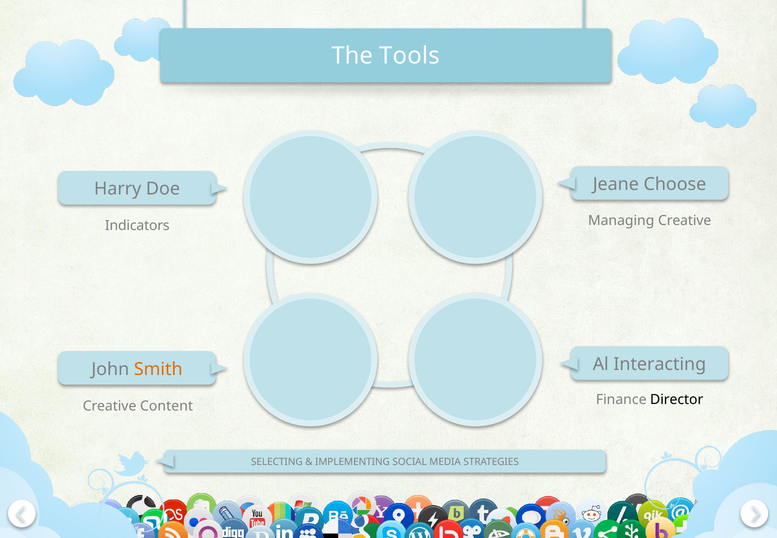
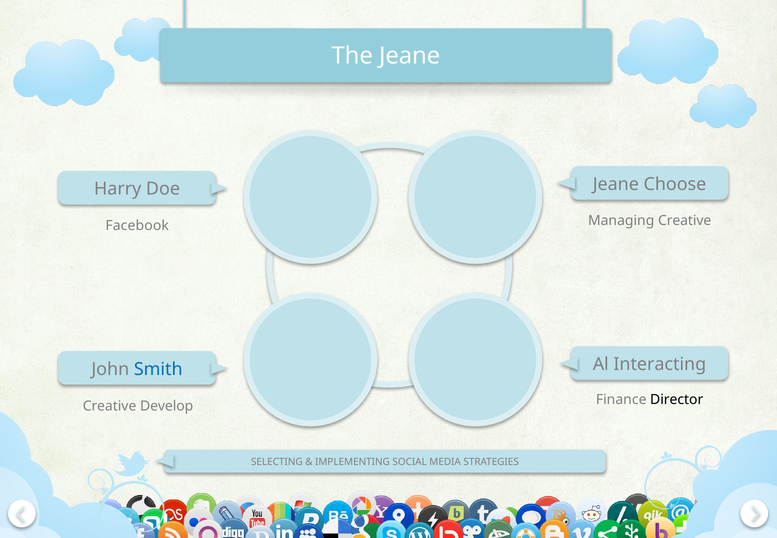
The Tools: Tools -> Jeane (410, 56)
Indicators: Indicators -> Facebook (137, 226)
Smith colour: orange -> blue (158, 369)
Content: Content -> Develop (167, 406)
